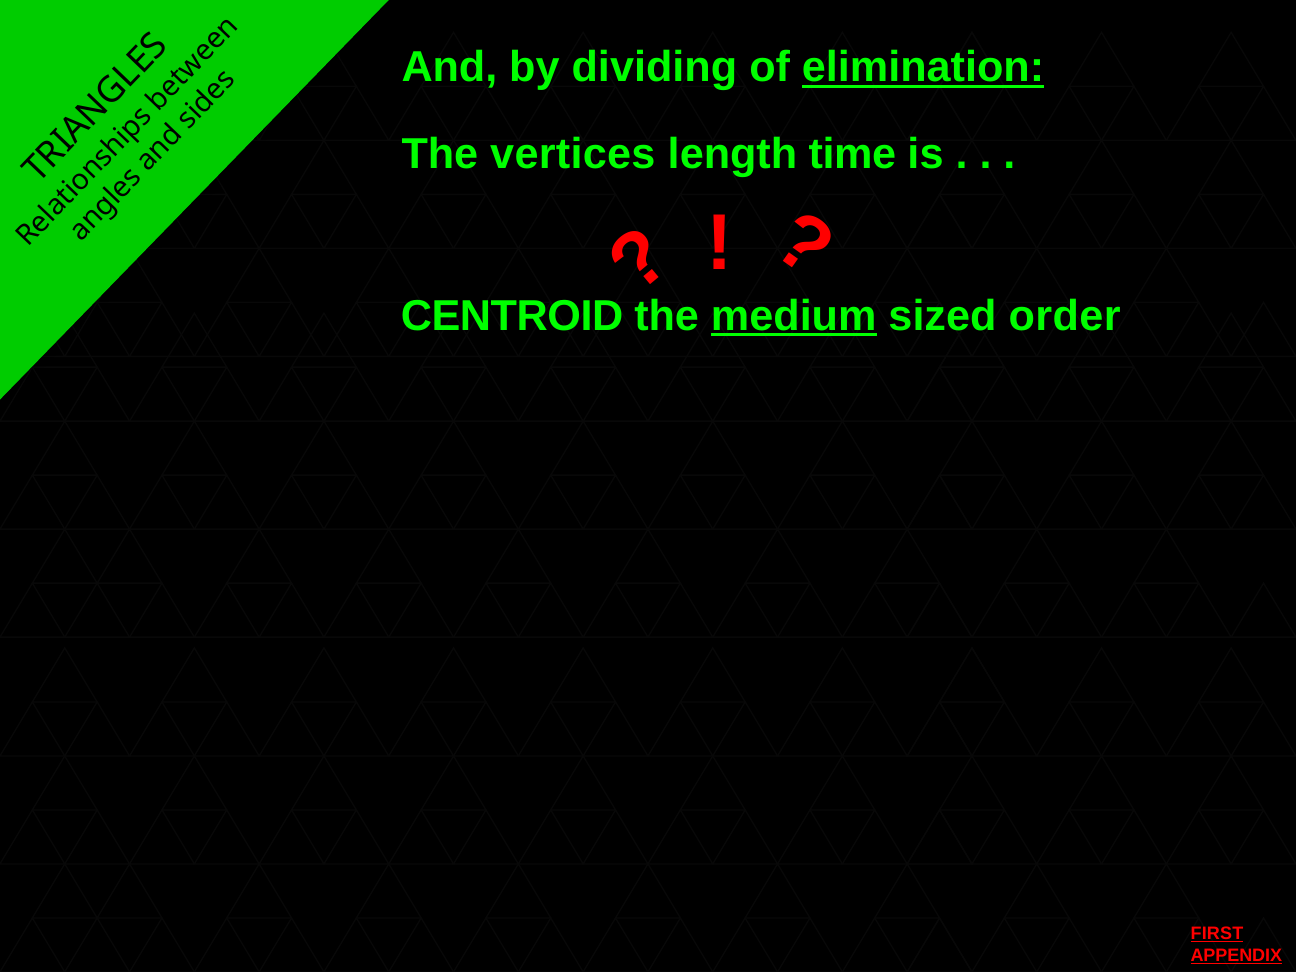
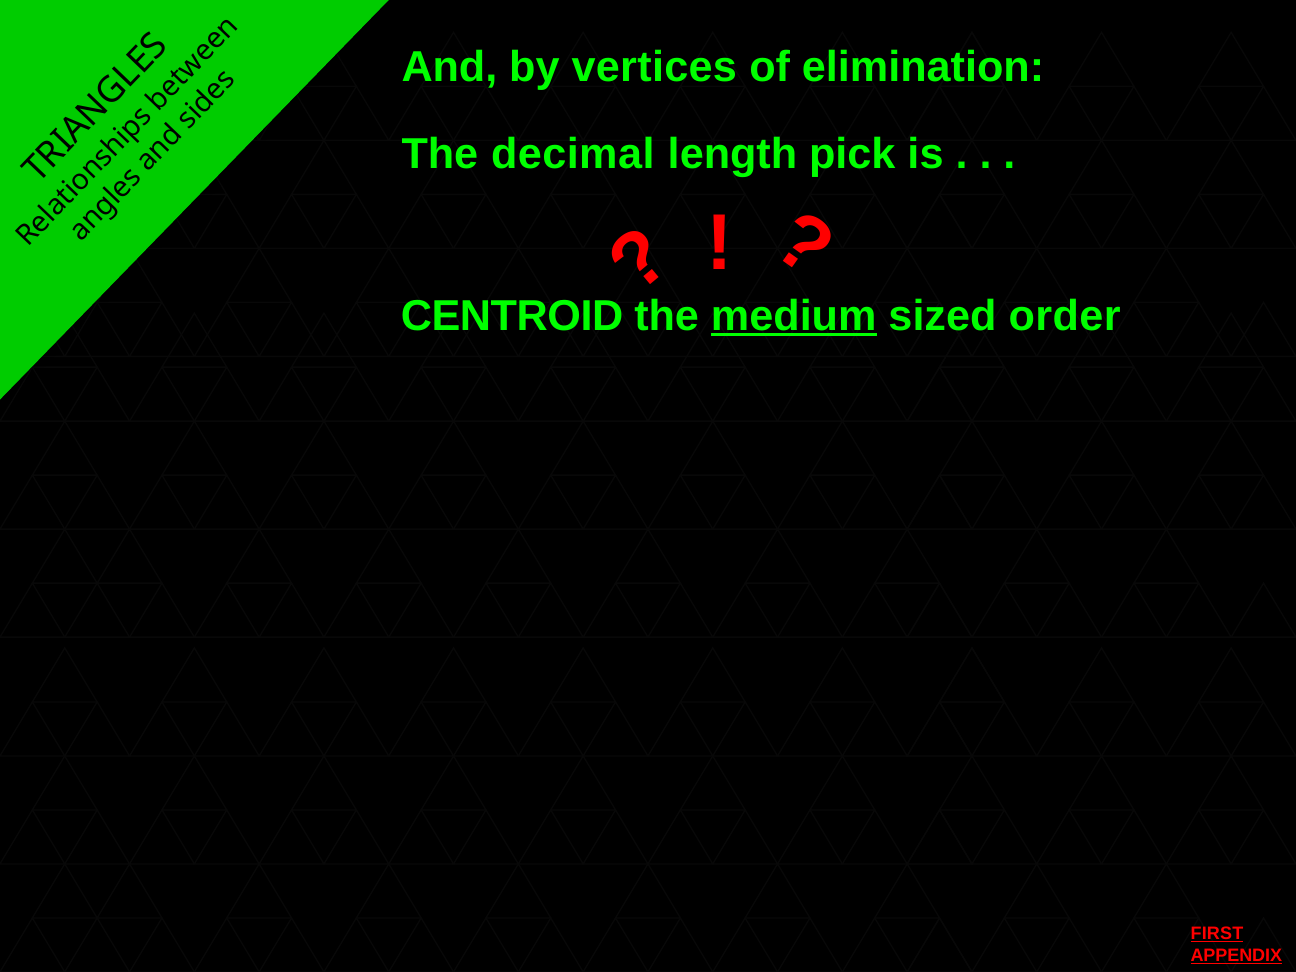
dividing: dividing -> vertices (654, 68)
elimination underline: present -> none (923, 68)
vertices: vertices -> decimal (573, 154)
time: time -> pick (852, 154)
